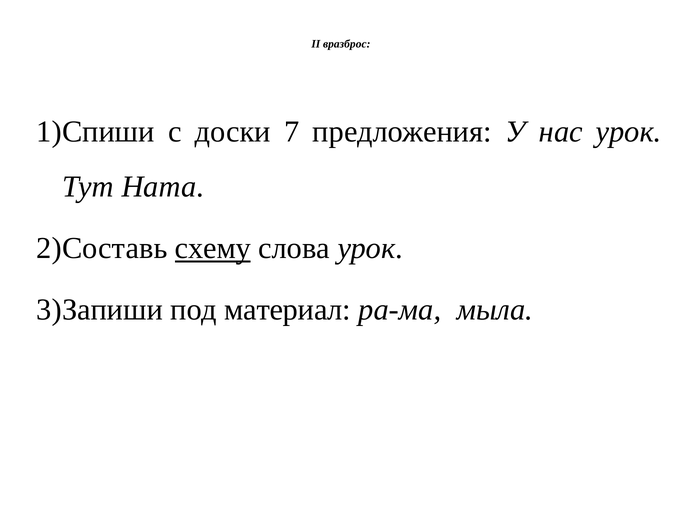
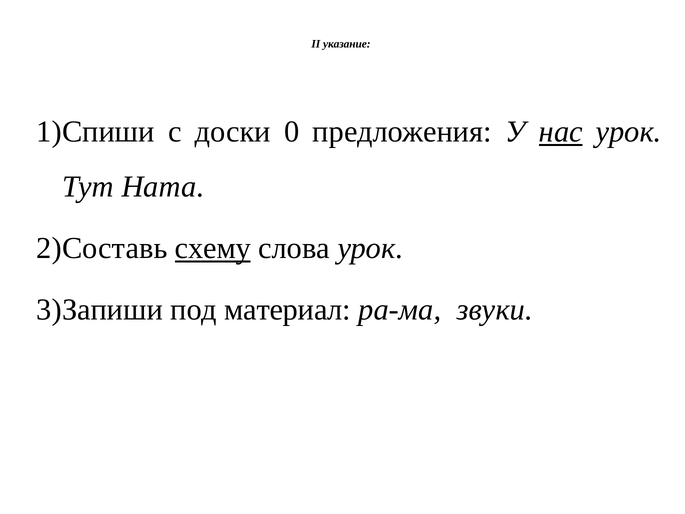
вразброс: вразброс -> указание (347, 44)
7: 7 -> 0 (292, 132)
нас underline: none -> present (561, 132)
мыла: мыла -> звуки (495, 310)
